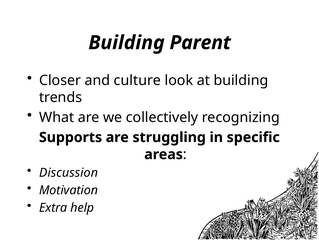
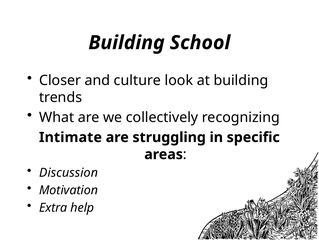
Parent: Parent -> School (200, 43)
Supports: Supports -> Intimate (70, 137)
